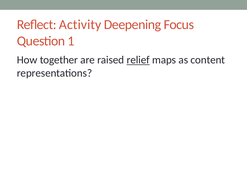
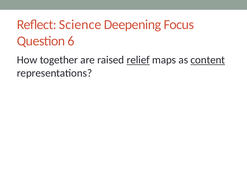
Activity: Activity -> Science (80, 25)
1: 1 -> 6 (71, 41)
content underline: none -> present (208, 60)
